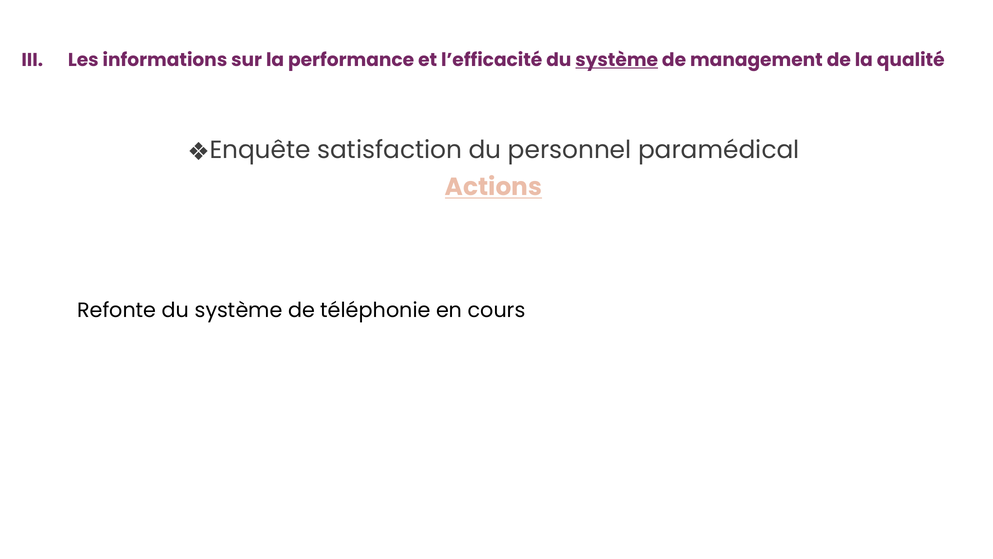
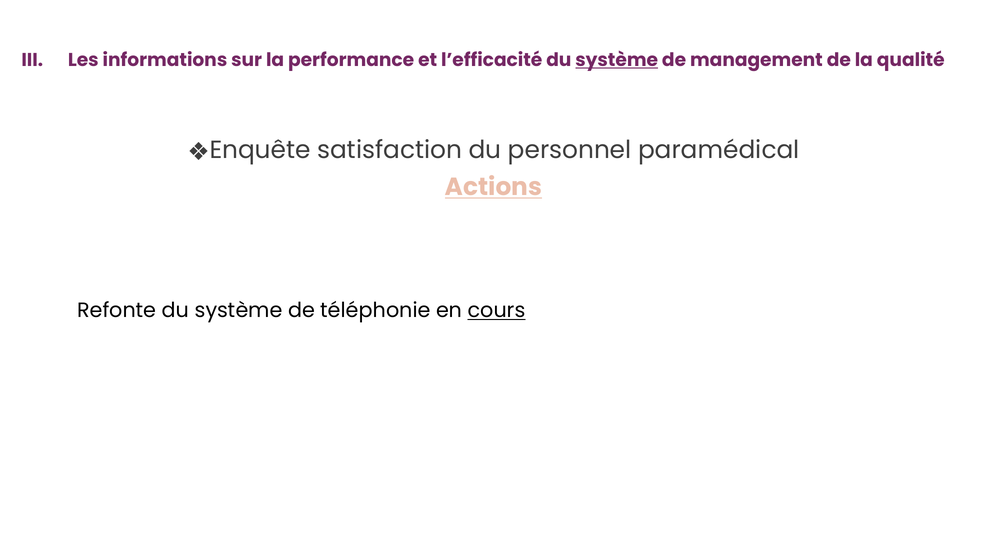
cours underline: none -> present (497, 310)
